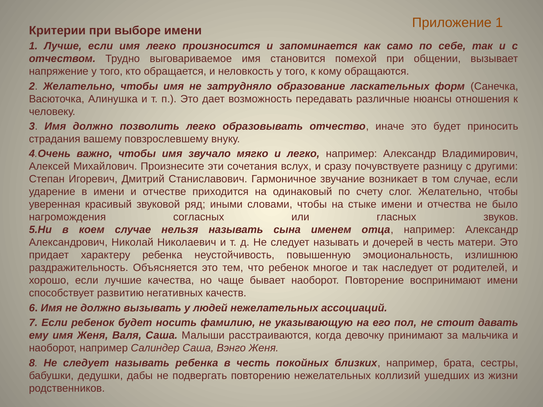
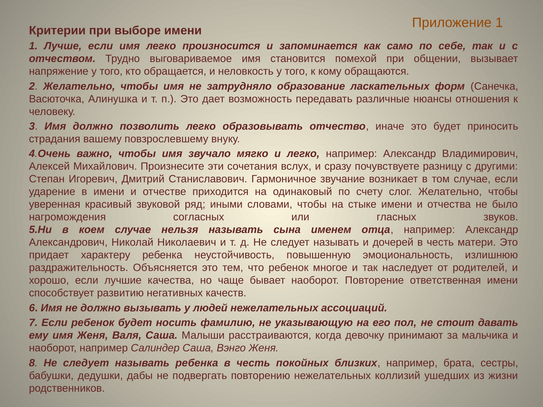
воспринимают: воспринимают -> ответственная (445, 281)
